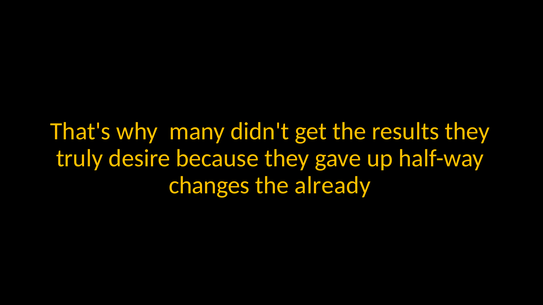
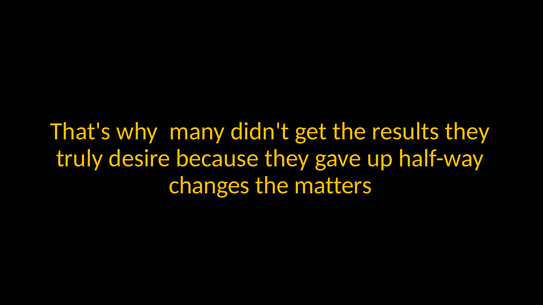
already: already -> matters (333, 185)
